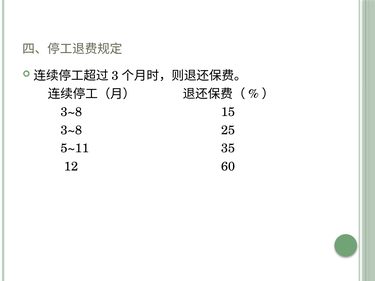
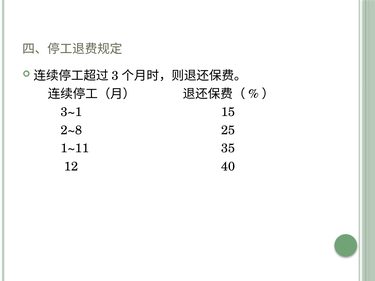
3~8: 3~8 -> 3~1 (71, 112)
3~8: 3~8 -> 2~8 (71, 130)
5~11: 5~11 -> 1~11 (75, 148)
60: 60 -> 40 (228, 167)
